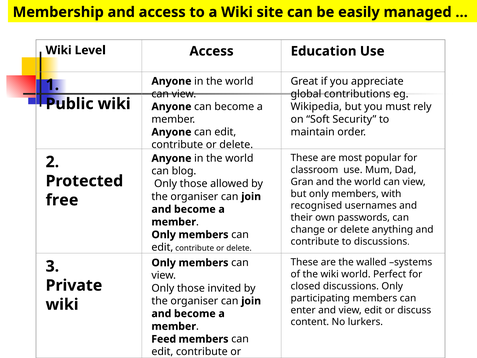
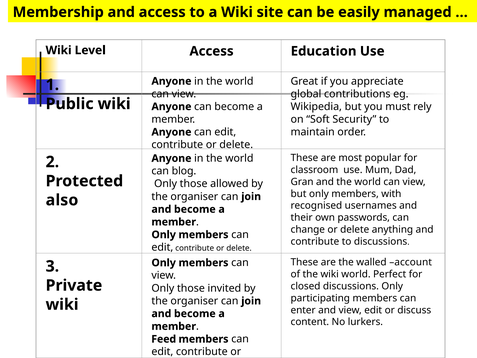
free: free -> also (62, 200)
systems: systems -> account (411, 262)
